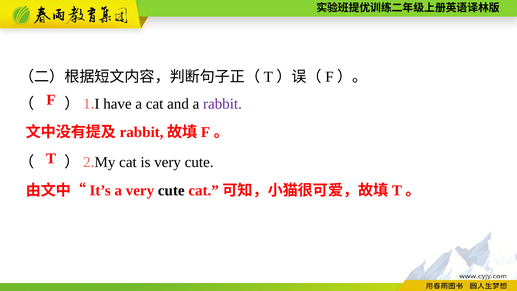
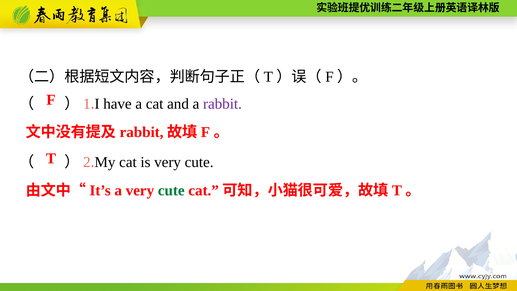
cute colour: black -> green (171, 191)
